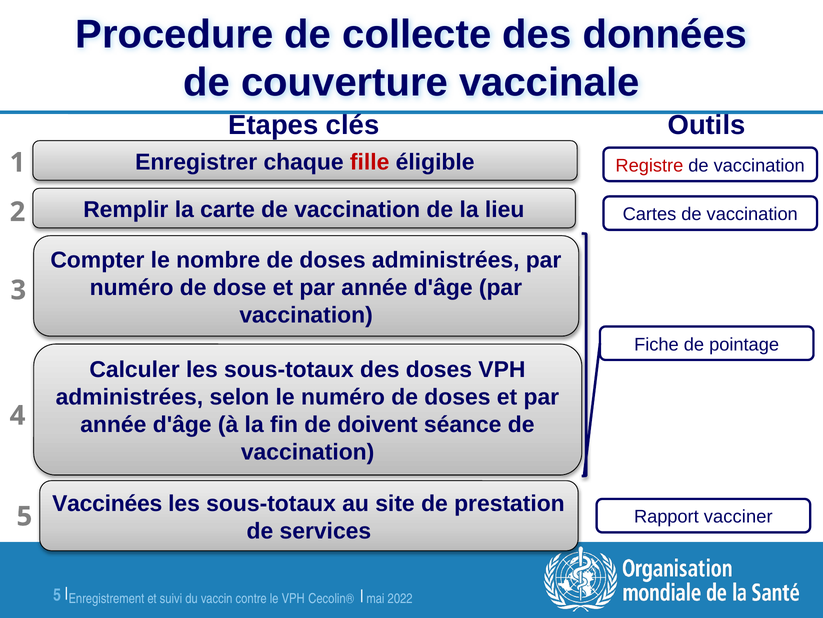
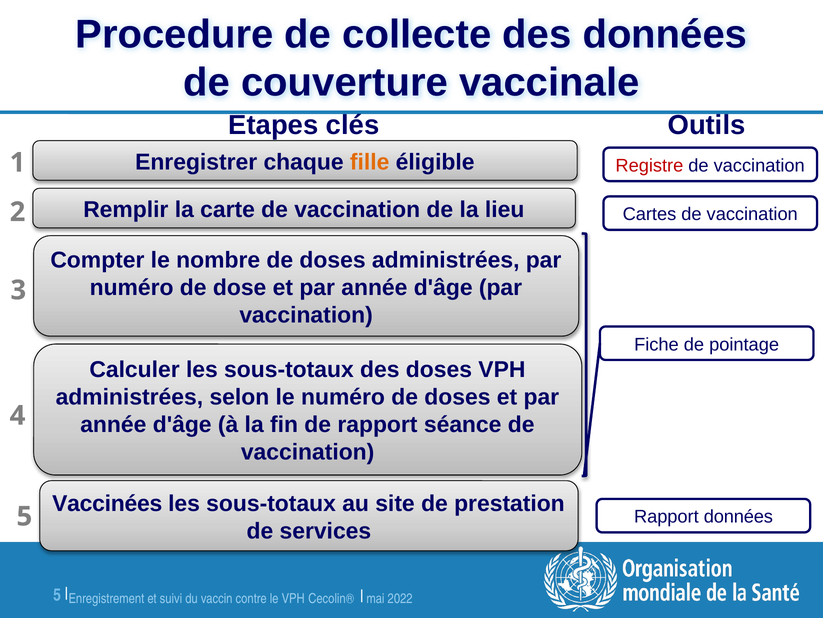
fille colour: red -> orange (370, 162)
de doivent: doivent -> rapport (377, 424)
Rapport vacciner: vacciner -> données (738, 516)
